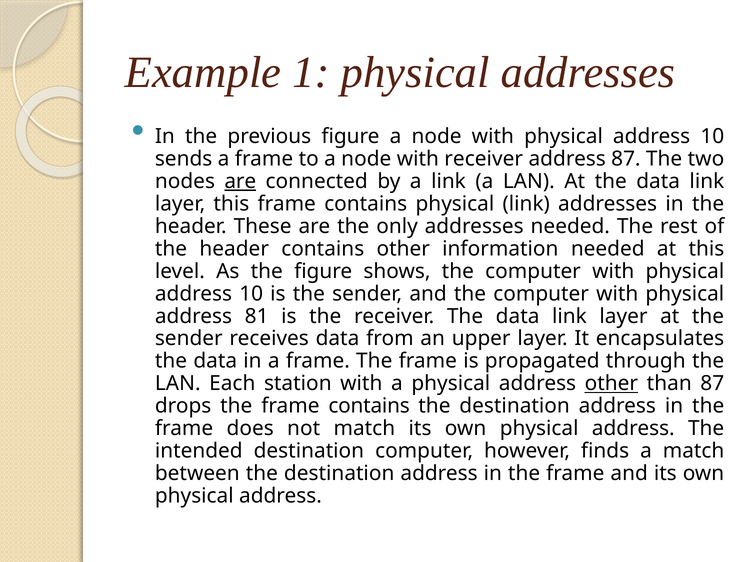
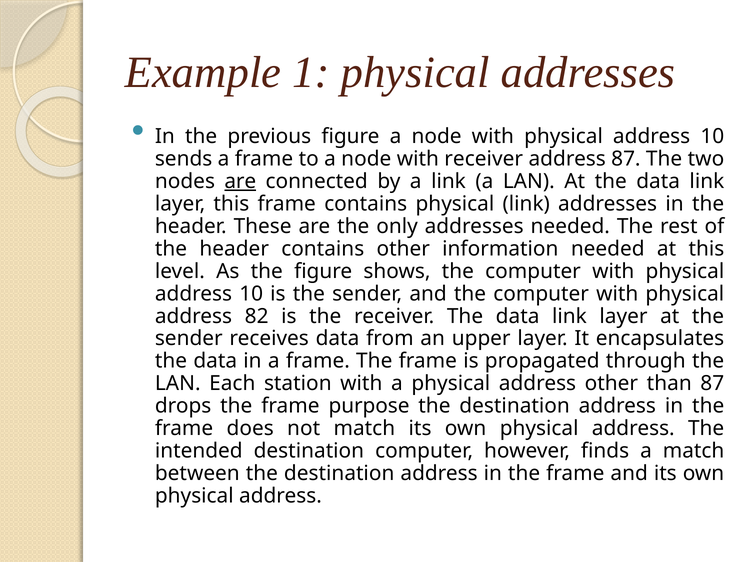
81: 81 -> 82 (257, 316)
other underline: present -> none (611, 383)
the frame contains: contains -> purpose (369, 406)
